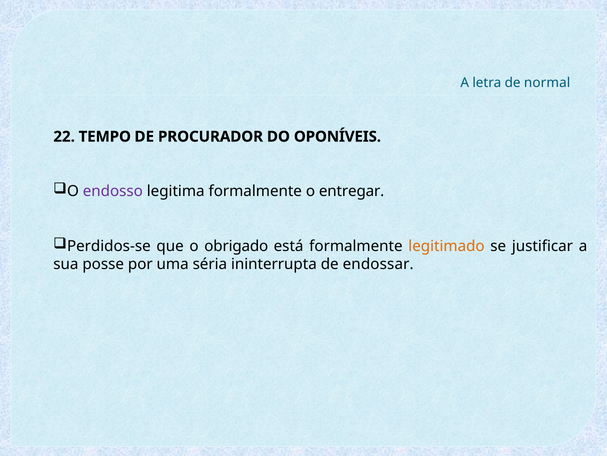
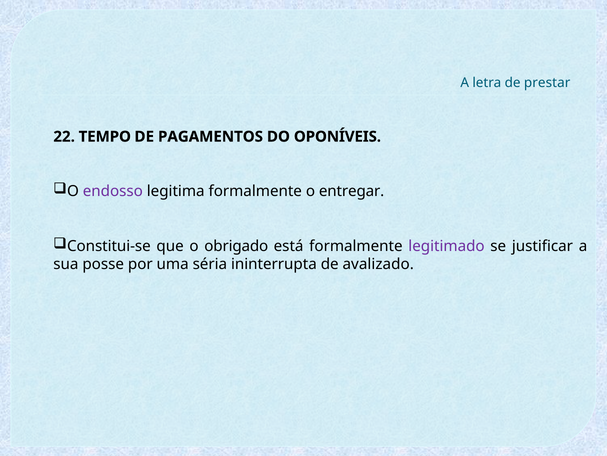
normal: normal -> prestar (547, 83)
PROCURADOR: PROCURADOR -> PAGAMENTOS (211, 136)
Perdidos-se: Perdidos-se -> Constitui-se (109, 246)
legitimado colour: orange -> purple (447, 246)
endossar: endossar -> avalizado (378, 264)
